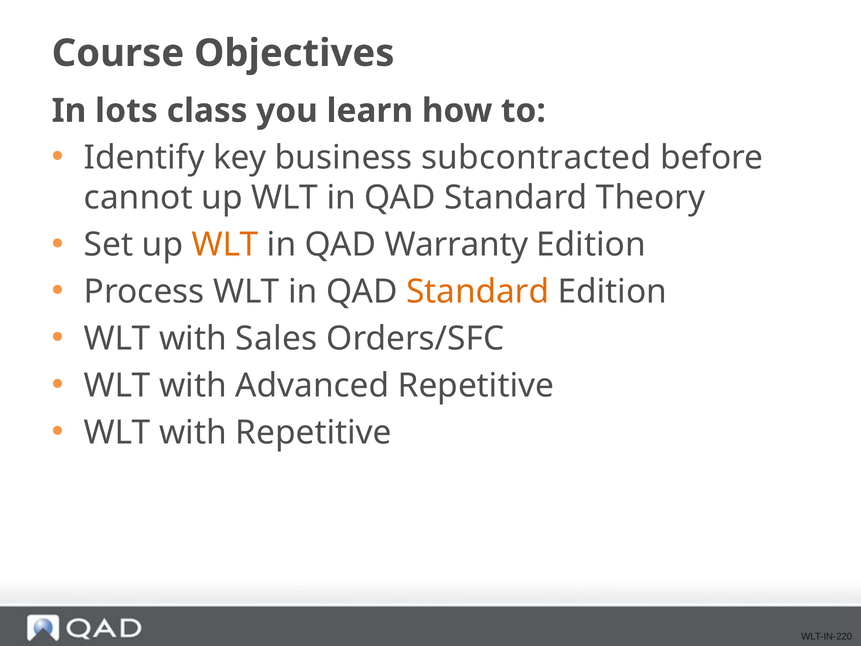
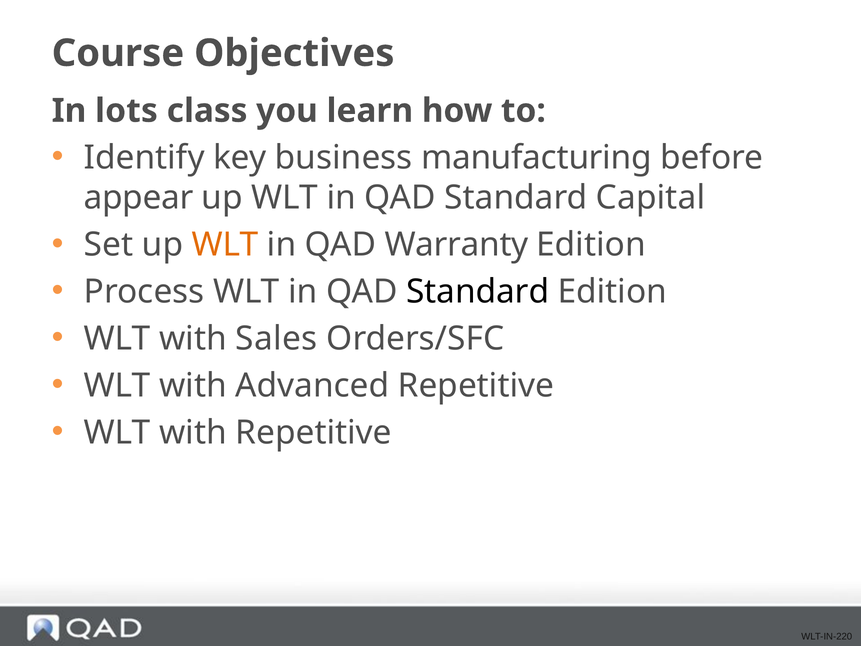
subcontracted: subcontracted -> manufacturing (536, 158)
cannot: cannot -> appear (139, 198)
Theory: Theory -> Capital (651, 198)
Standard colour: orange -> black (478, 292)
